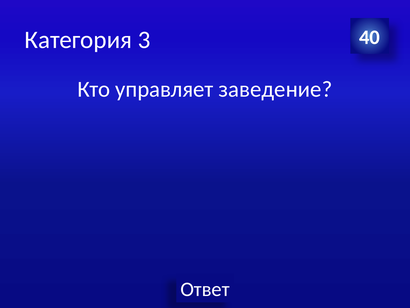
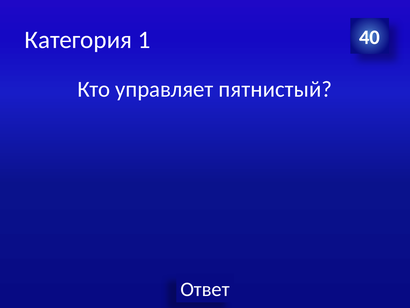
3: 3 -> 1 (144, 40)
заведение: заведение -> пятнистый (275, 89)
